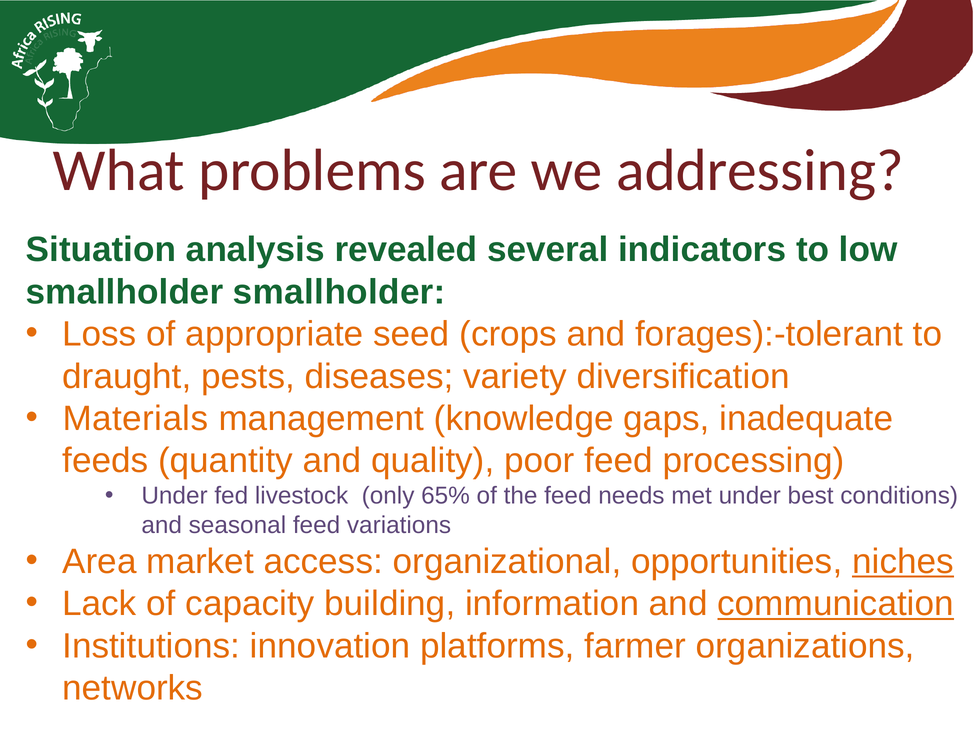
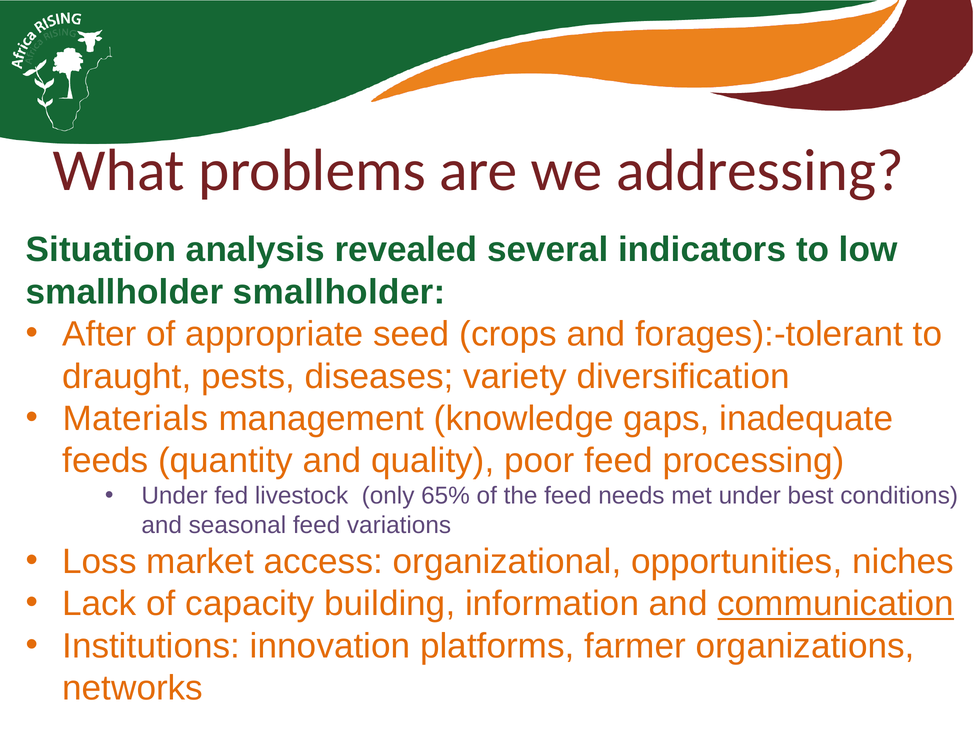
Loss: Loss -> After (99, 334)
Area: Area -> Loss (99, 561)
niches underline: present -> none (903, 561)
